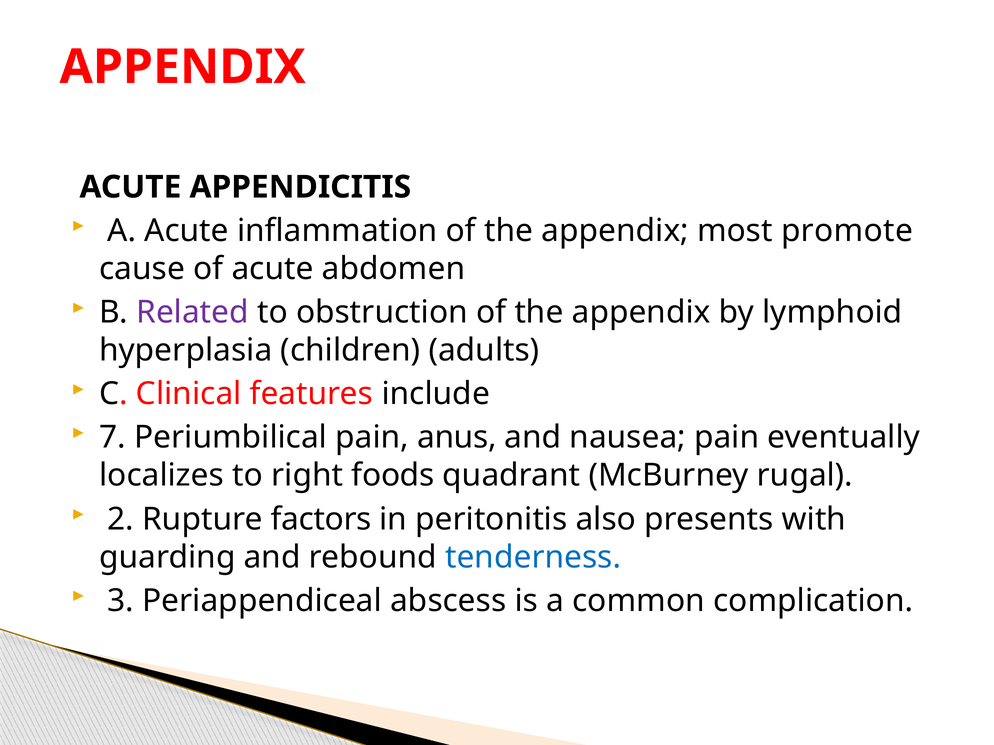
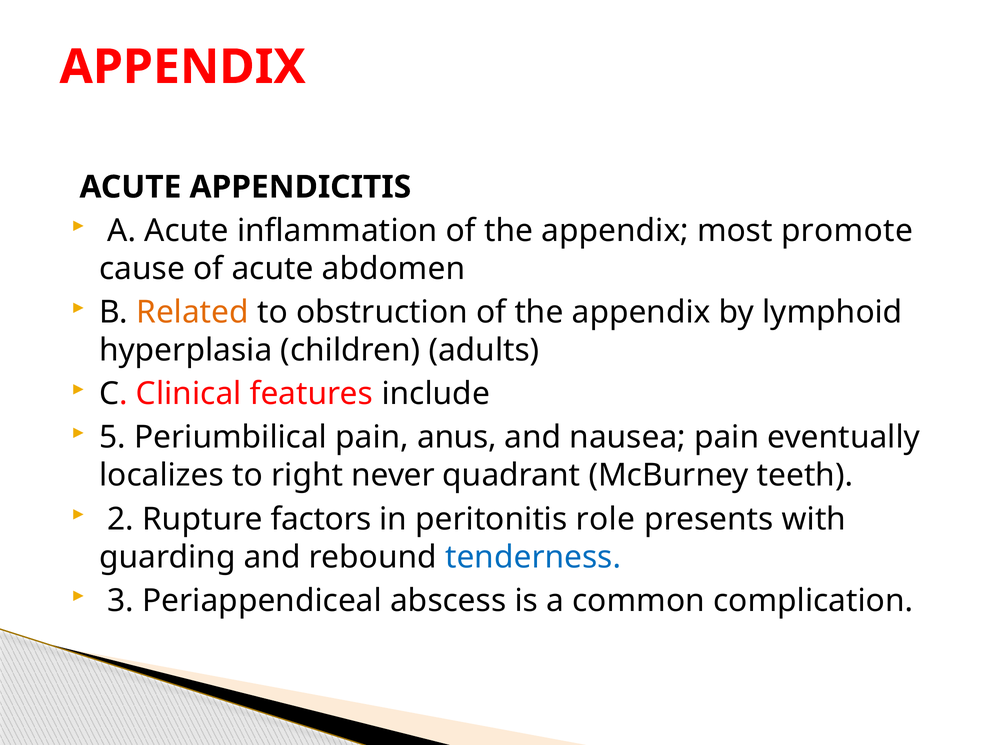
Related colour: purple -> orange (193, 312)
7: 7 -> 5 (113, 438)
foods: foods -> never (393, 476)
rugal: rugal -> teeth (805, 476)
also: also -> role (606, 519)
